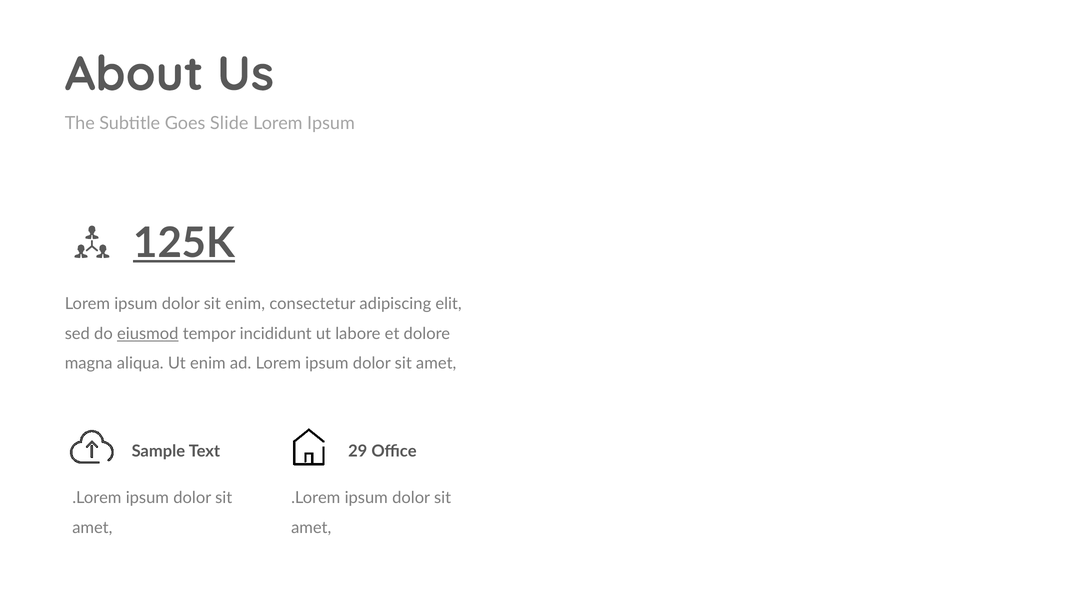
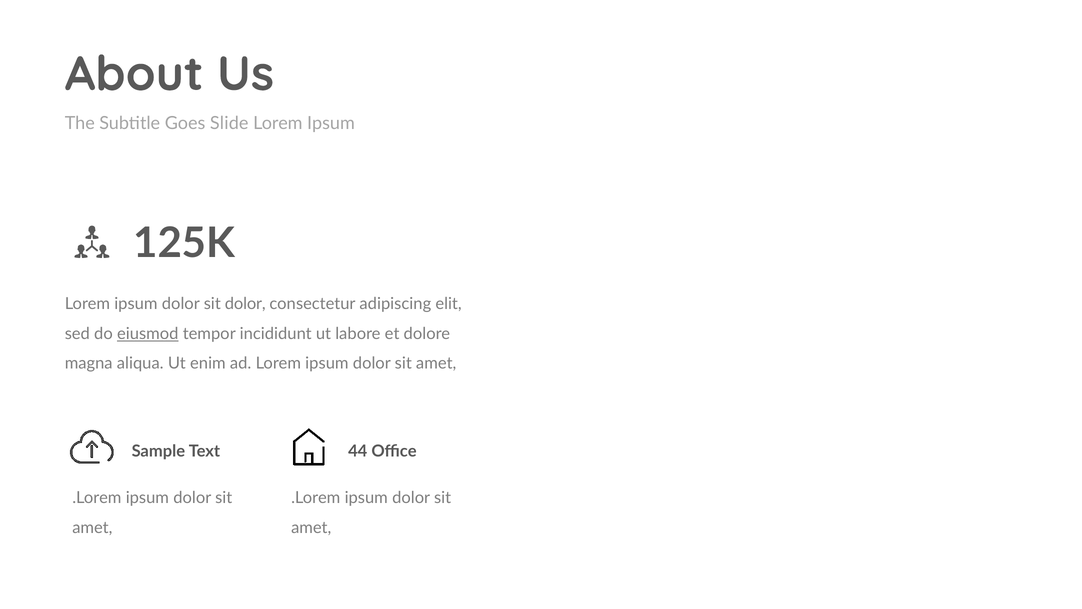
125K underline: present -> none (184, 243)
sit enim: enim -> dolor (245, 304)
29: 29 -> 44 (358, 451)
